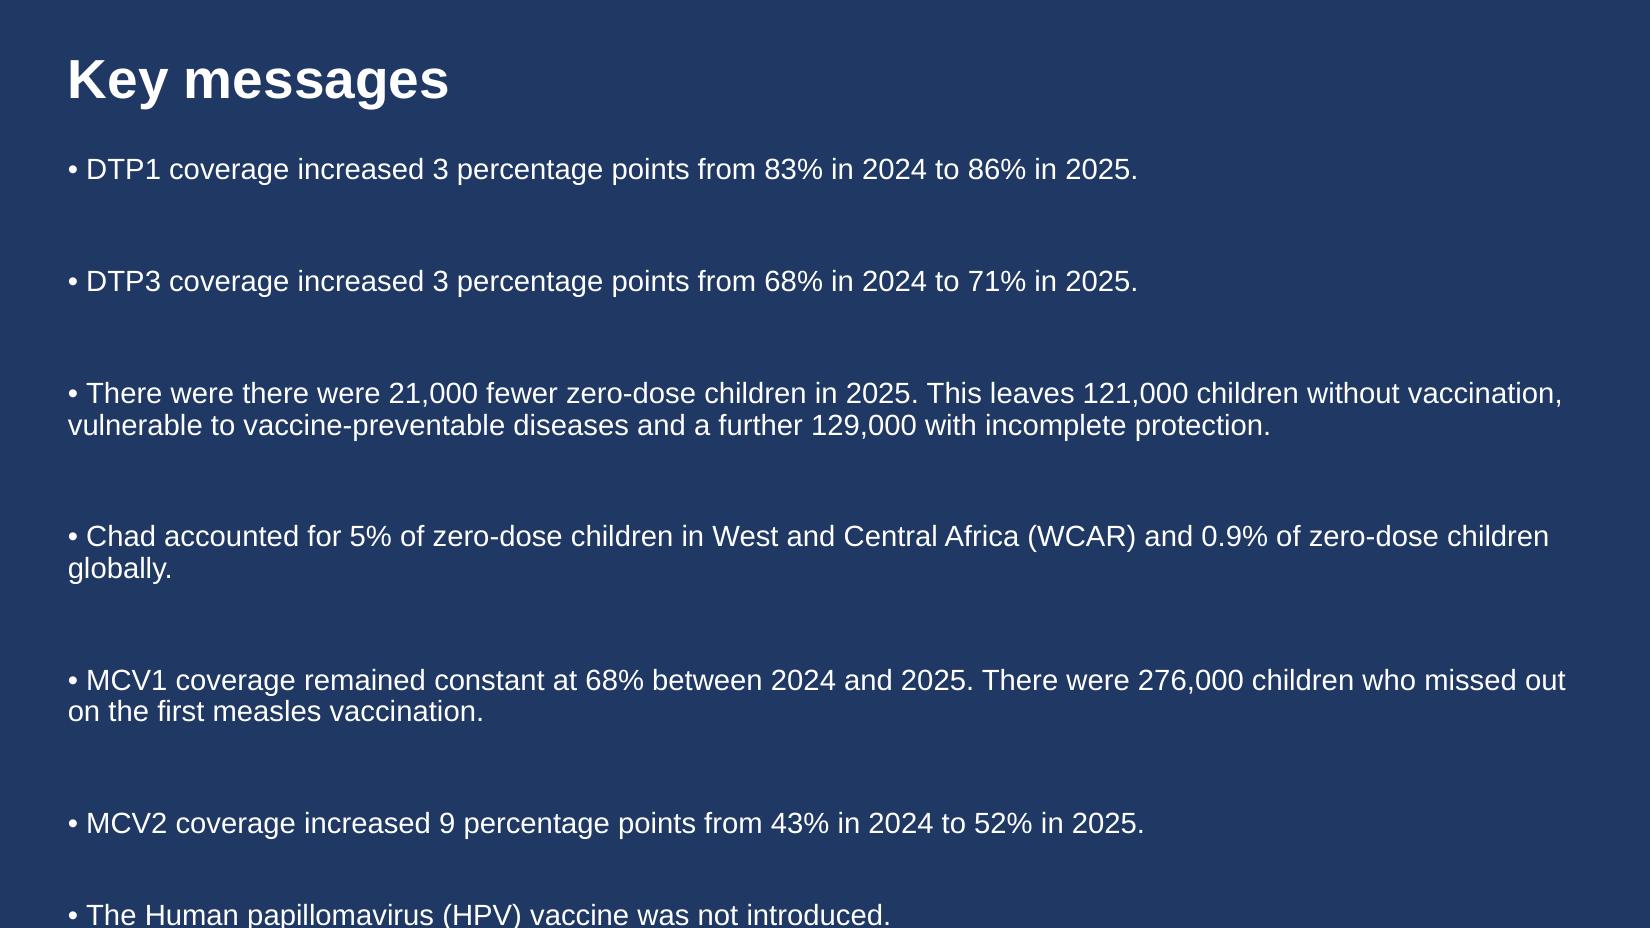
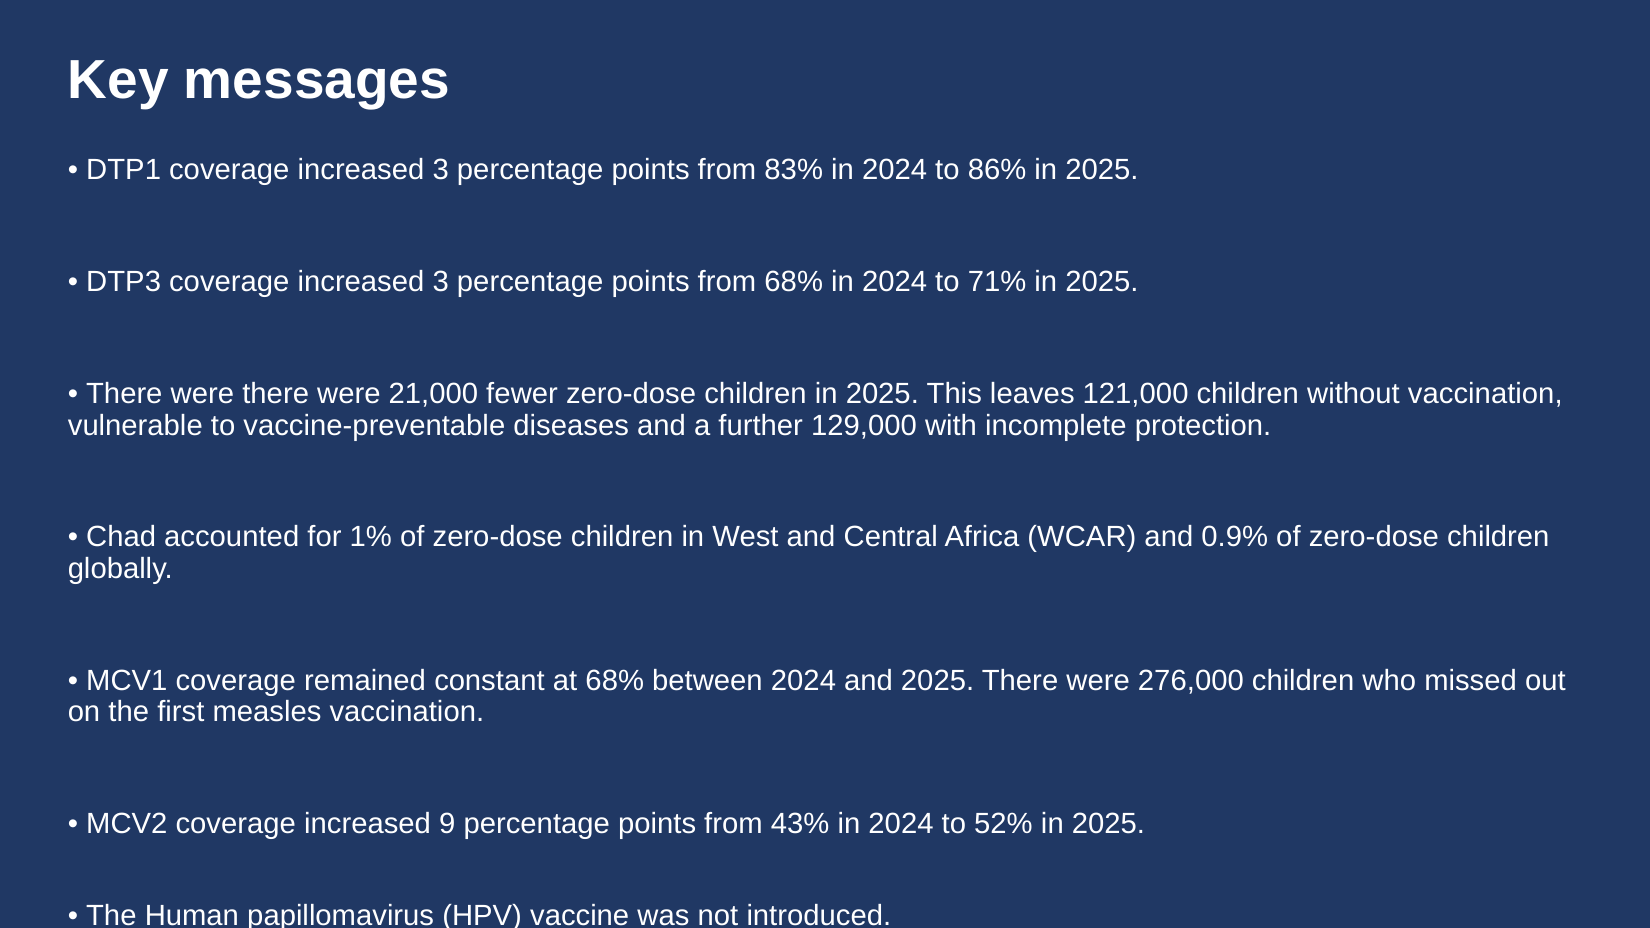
5%: 5% -> 1% (371, 537)
